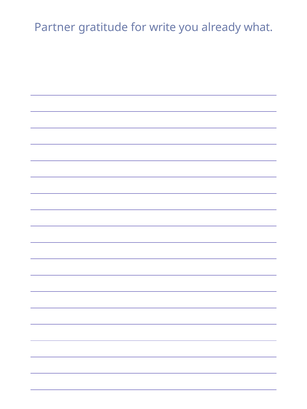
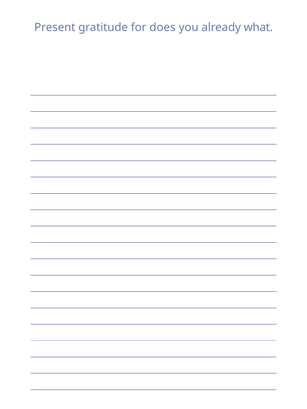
Partner: Partner -> Present (55, 27)
write: write -> does (163, 27)
